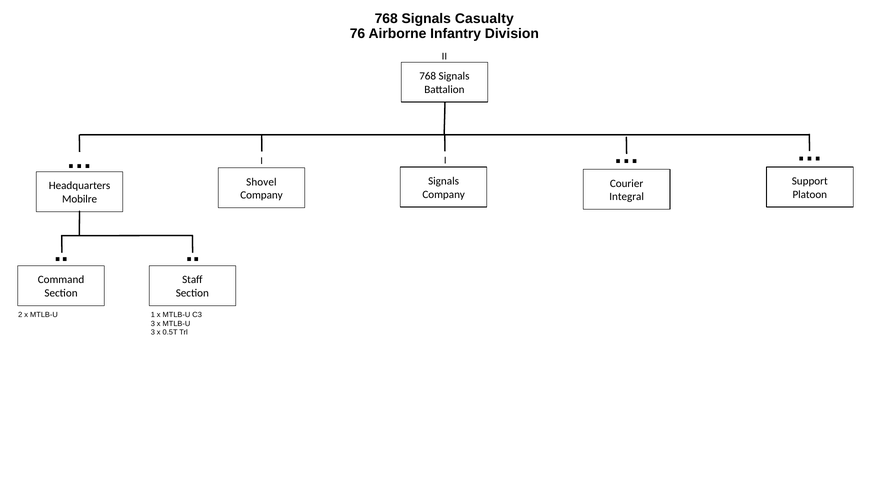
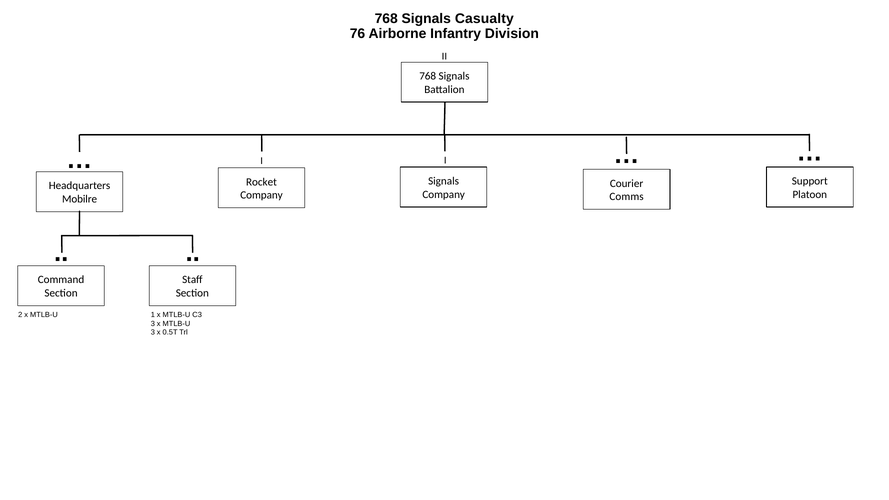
Shovel: Shovel -> Rocket (261, 182)
Integral: Integral -> Comms (627, 197)
